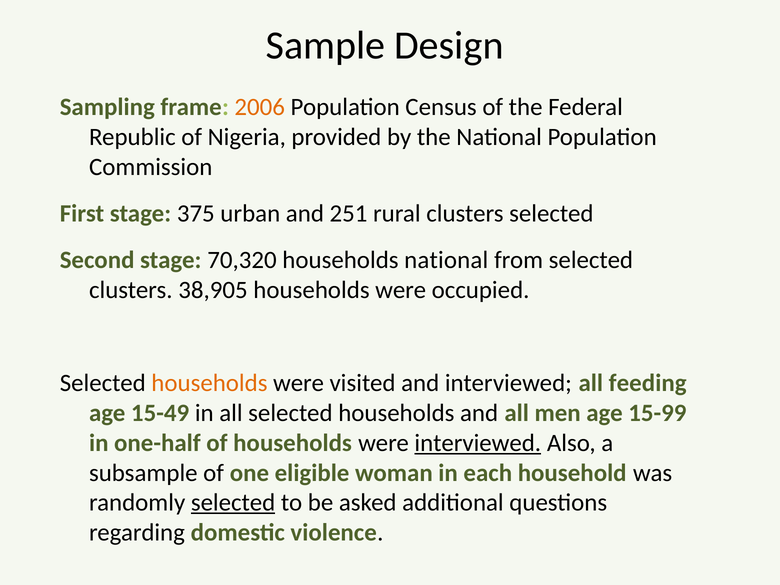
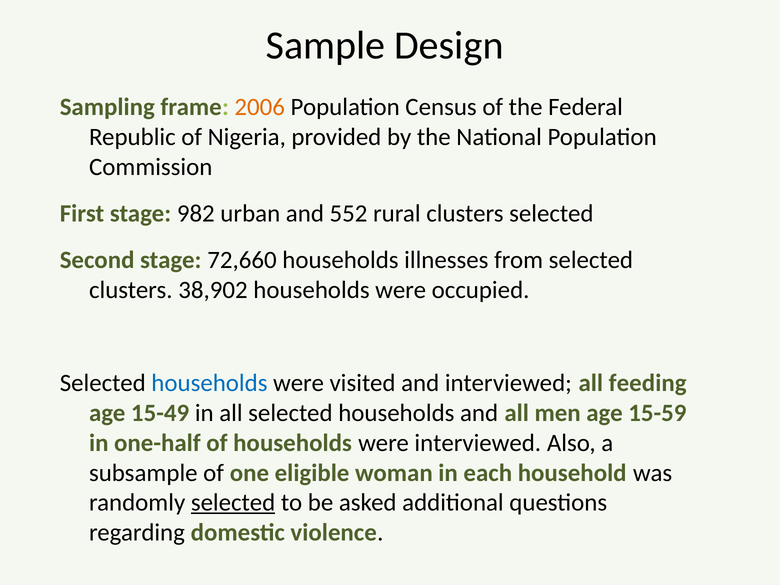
375: 375 -> 982 (196, 214)
251: 251 -> 552 (349, 214)
70,320: 70,320 -> 72,660 (242, 260)
households national: national -> illnesses (446, 260)
38,905: 38,905 -> 38,902 (213, 290)
households colour: orange -> blue (209, 383)
15-99: 15-99 -> 15-59 (657, 413)
interviewed underline: present -> none (478, 443)
